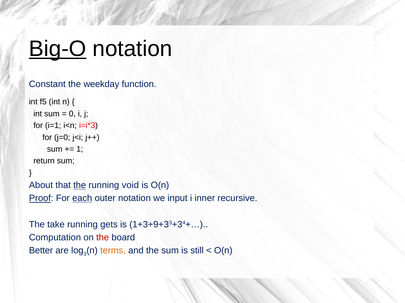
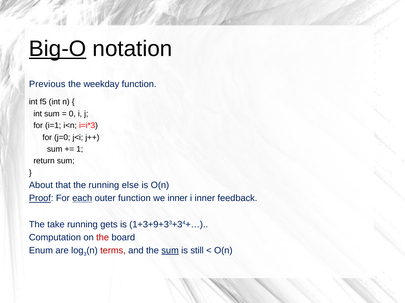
Constant: Constant -> Previous (47, 84)
the underline: present -> none (80, 186)
void: void -> else (130, 186)
outer notation: notation -> function (134, 199)
we input: input -> inner (178, 199)
recursive: recursive -> feedback (237, 199)
Better: Better -> Enum (41, 251)
terms colour: orange -> red (113, 251)
sum underline: none -> present (170, 251)
